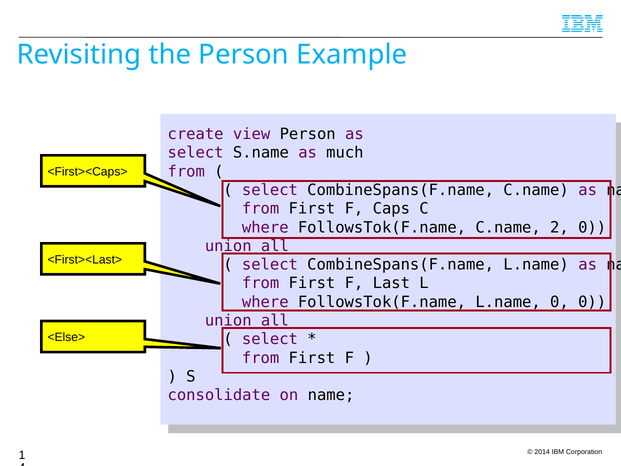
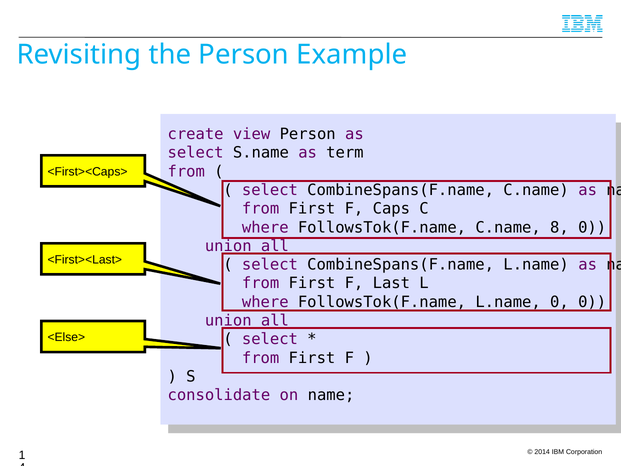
much: much -> term (345, 153)
C.name 2: 2 -> 8 (559, 227)
